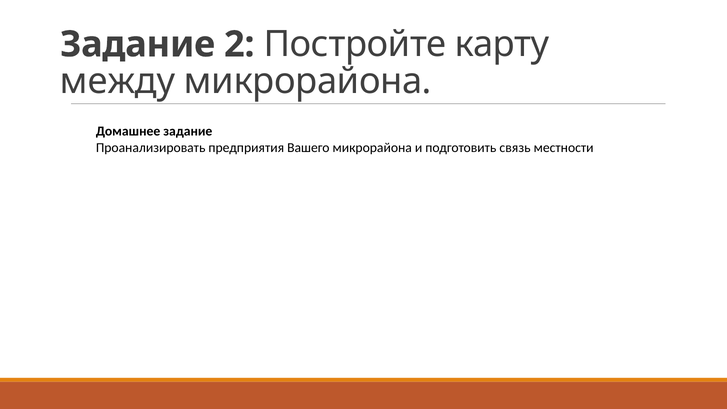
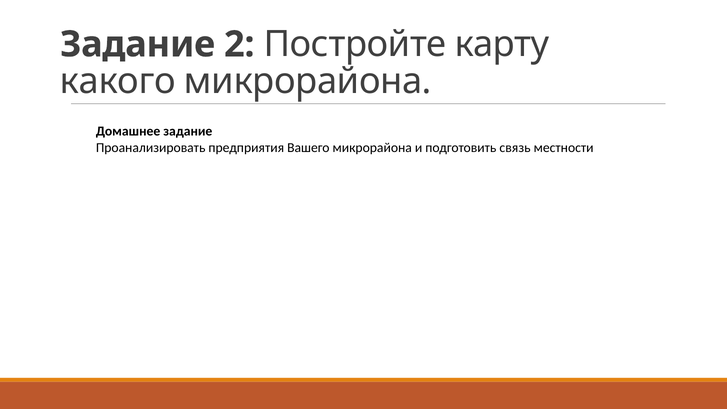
между: между -> какого (118, 81)
